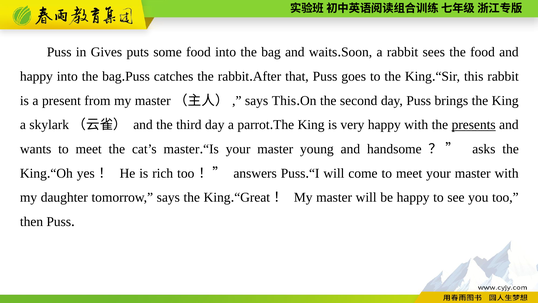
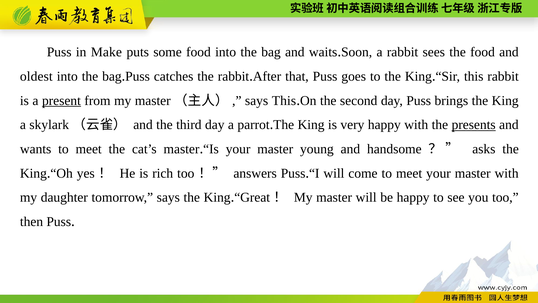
Gives: Gives -> Make (106, 52)
happy: happy -> oldest (36, 76)
present underline: none -> present (61, 100)
